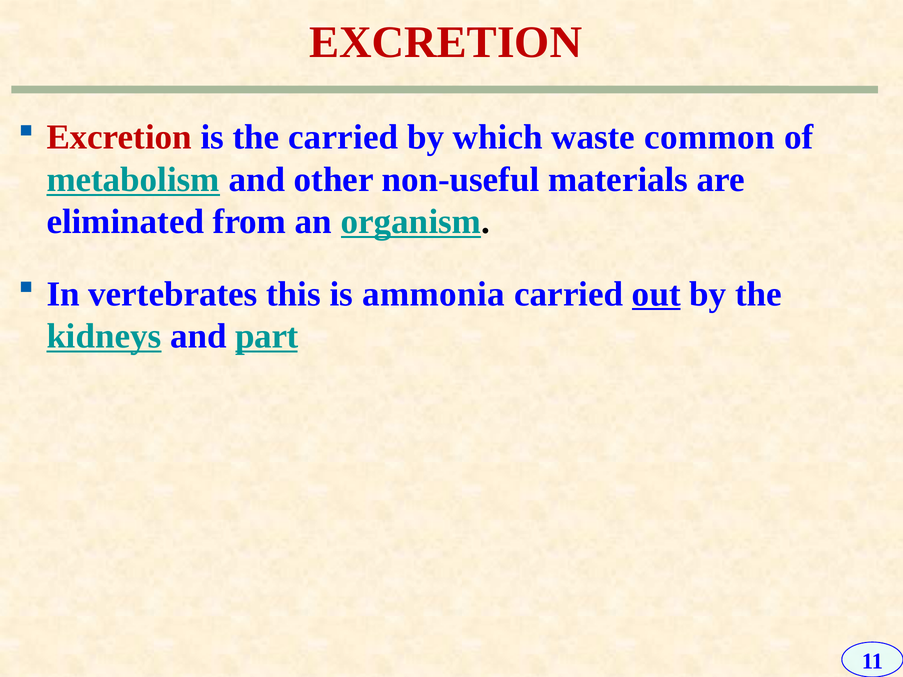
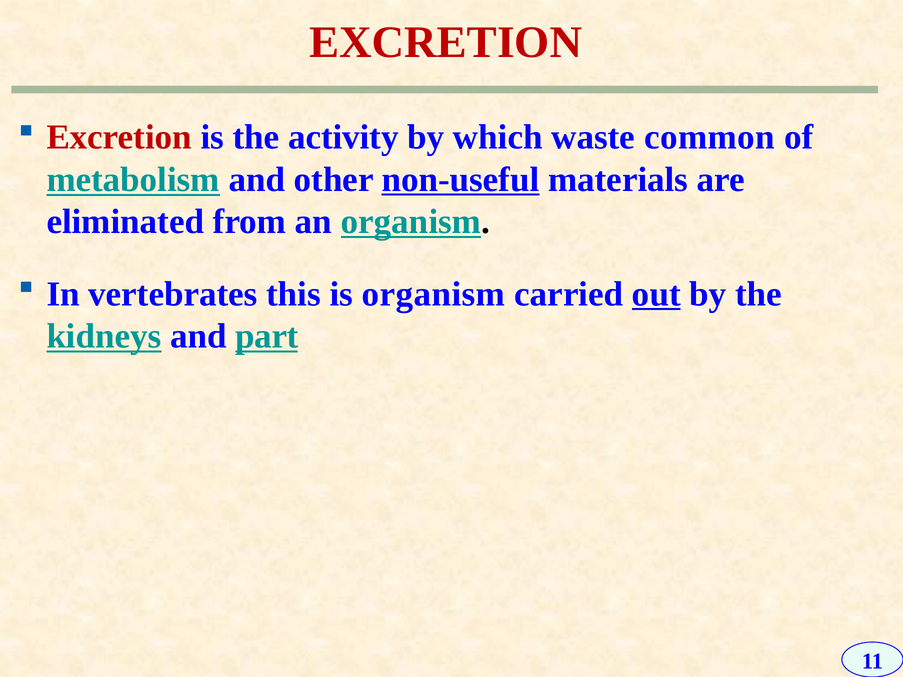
the carried: carried -> activity (343, 137)
non-useful underline: none -> present (461, 180)
is ammonia: ammonia -> organism (433, 294)
